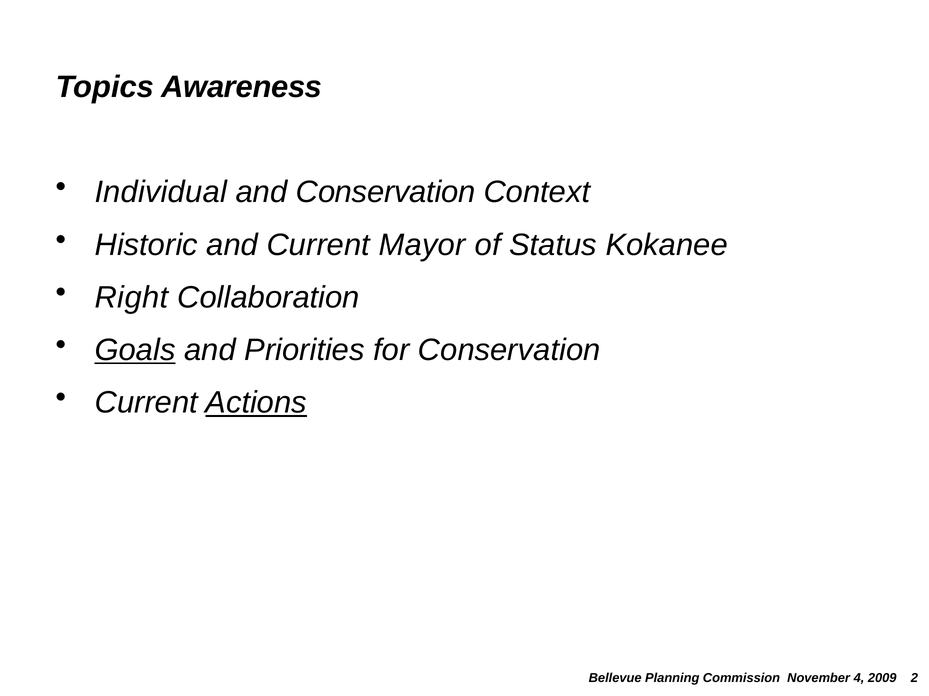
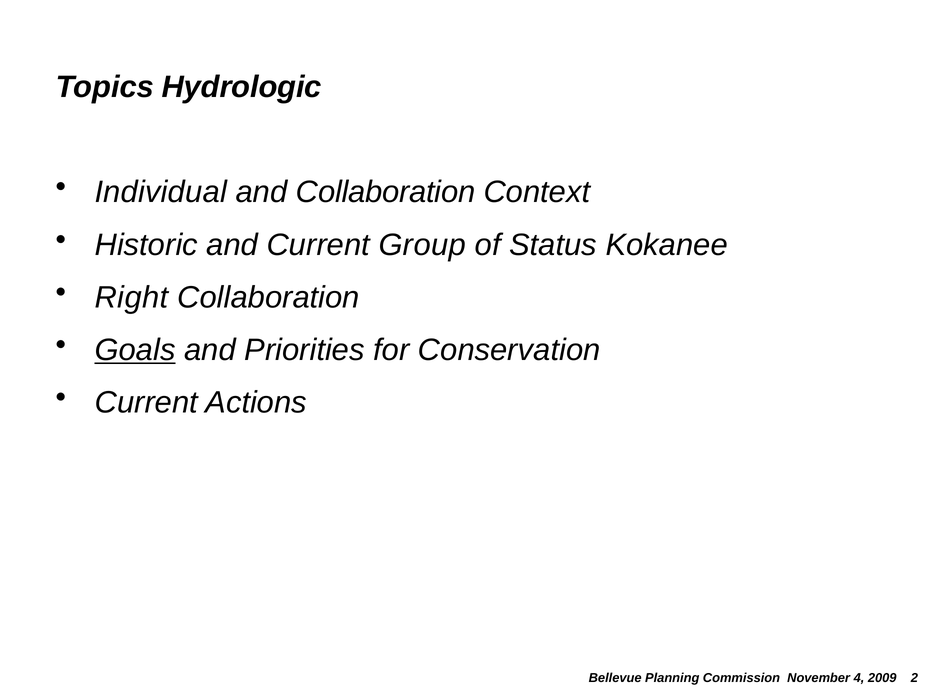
Awareness: Awareness -> Hydrologic (242, 87)
and Conservation: Conservation -> Collaboration (386, 192)
Mayor: Mayor -> Group (422, 245)
Actions underline: present -> none (256, 403)
